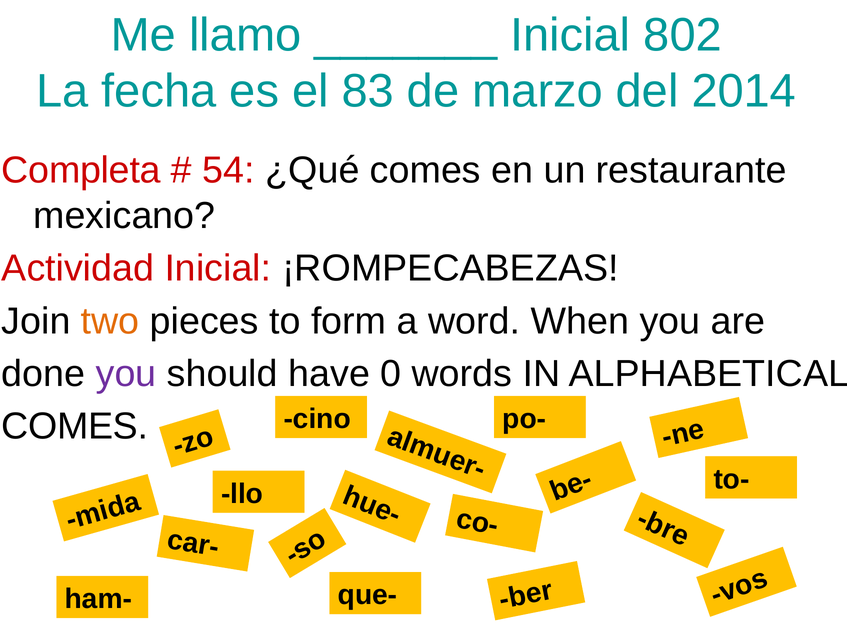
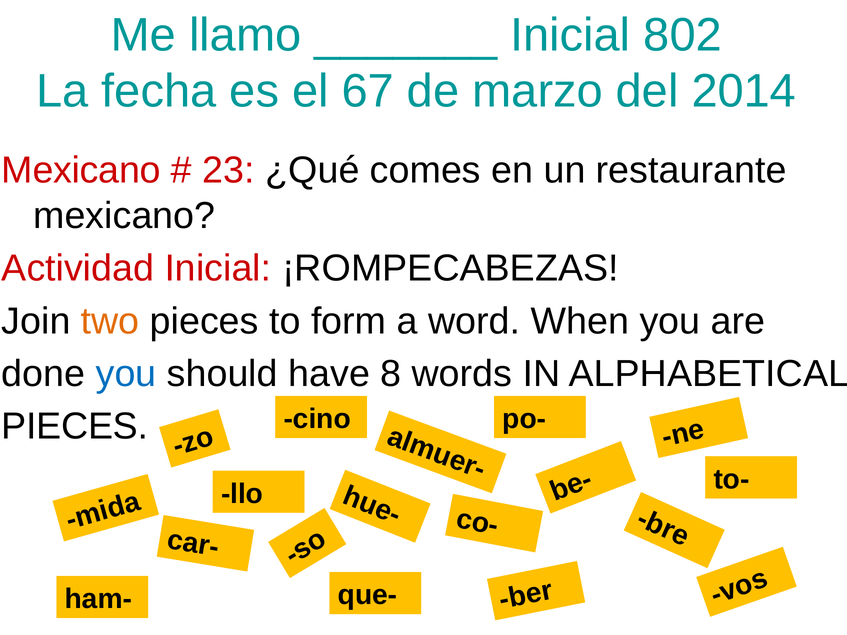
83: 83 -> 67 (368, 92)
Completa: Completa -> Mexicano (81, 171)
54: 54 -> 23 (228, 171)
you colour: purple -> blue (126, 374)
0: 0 -> 8 (391, 374)
COMES: COMES -> PIECES (75, 427)
